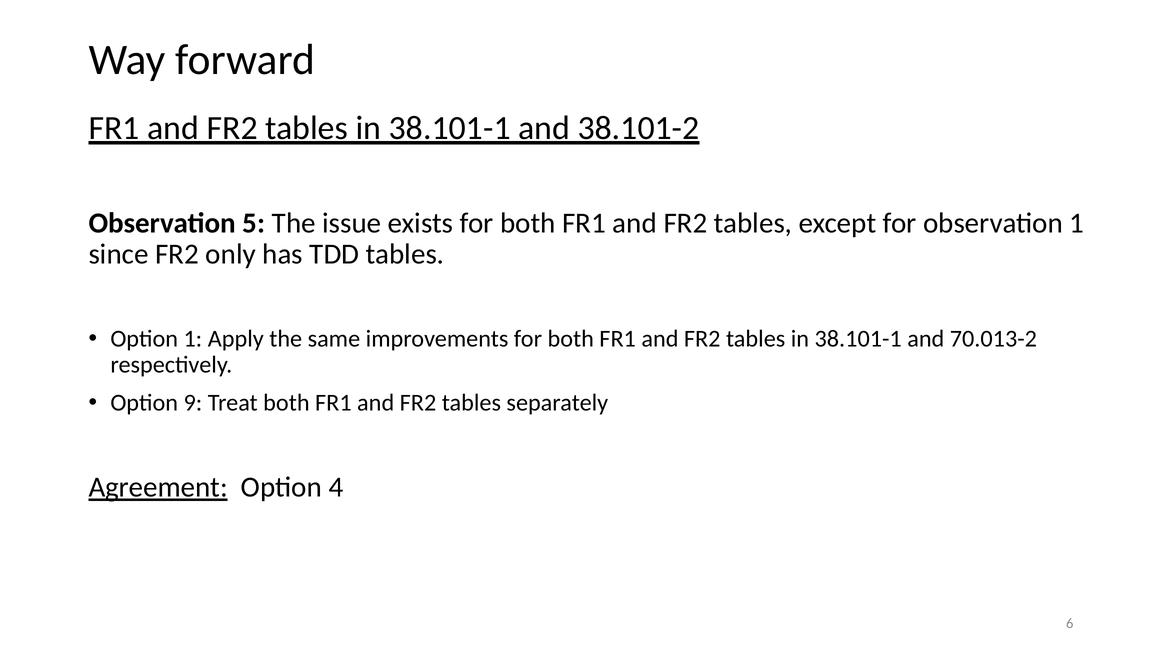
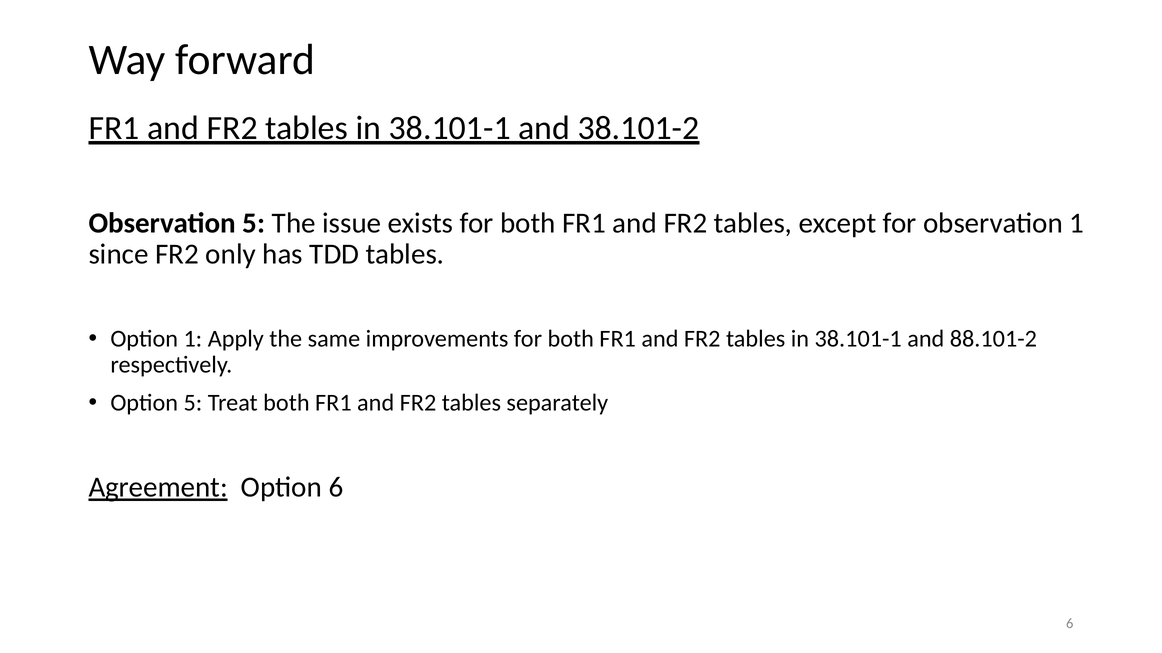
70.013-2: 70.013-2 -> 88.101-2 (993, 339)
Option 9: 9 -> 5 (193, 403)
Option 4: 4 -> 6 (336, 488)
